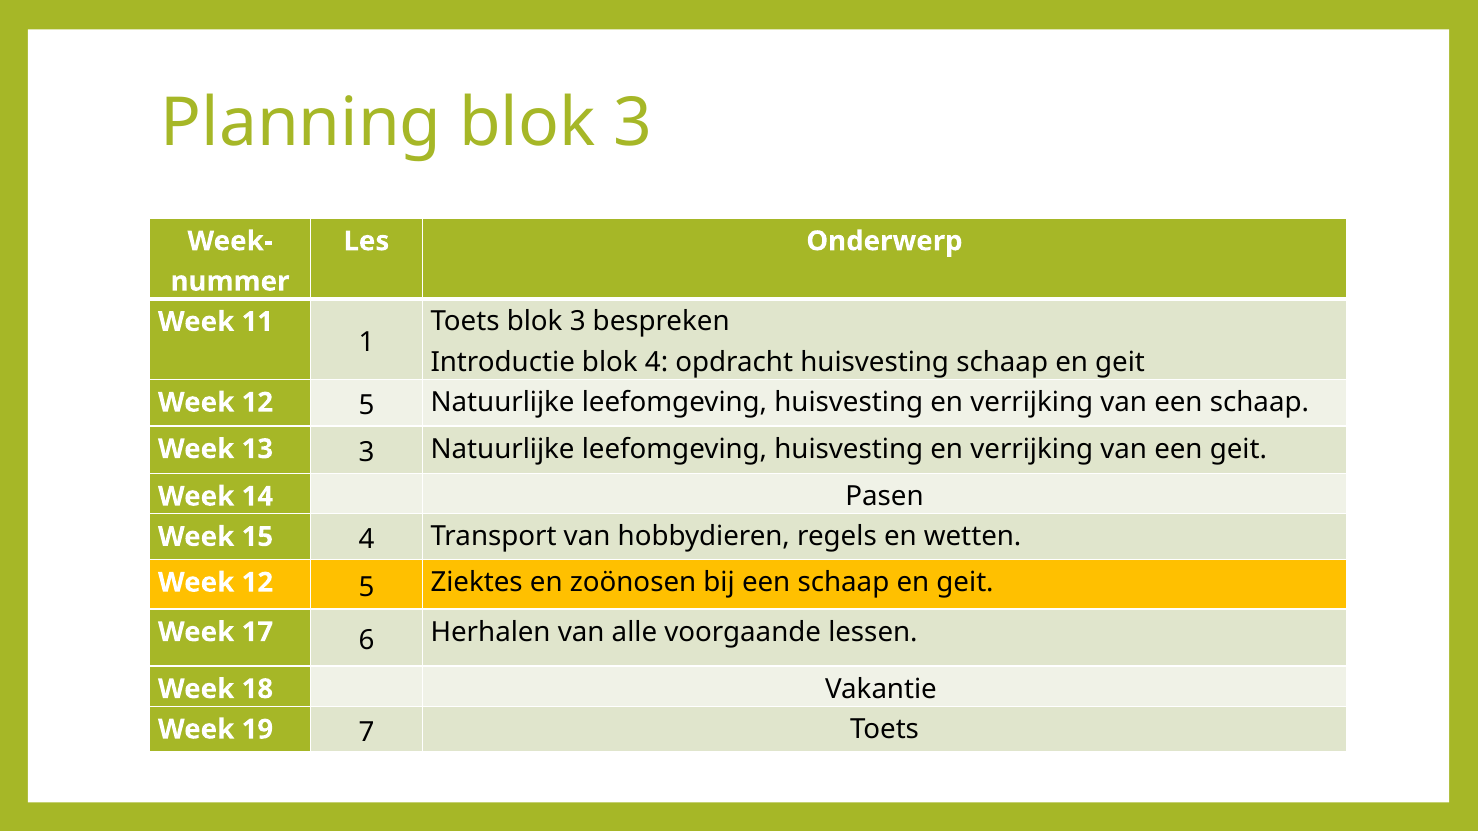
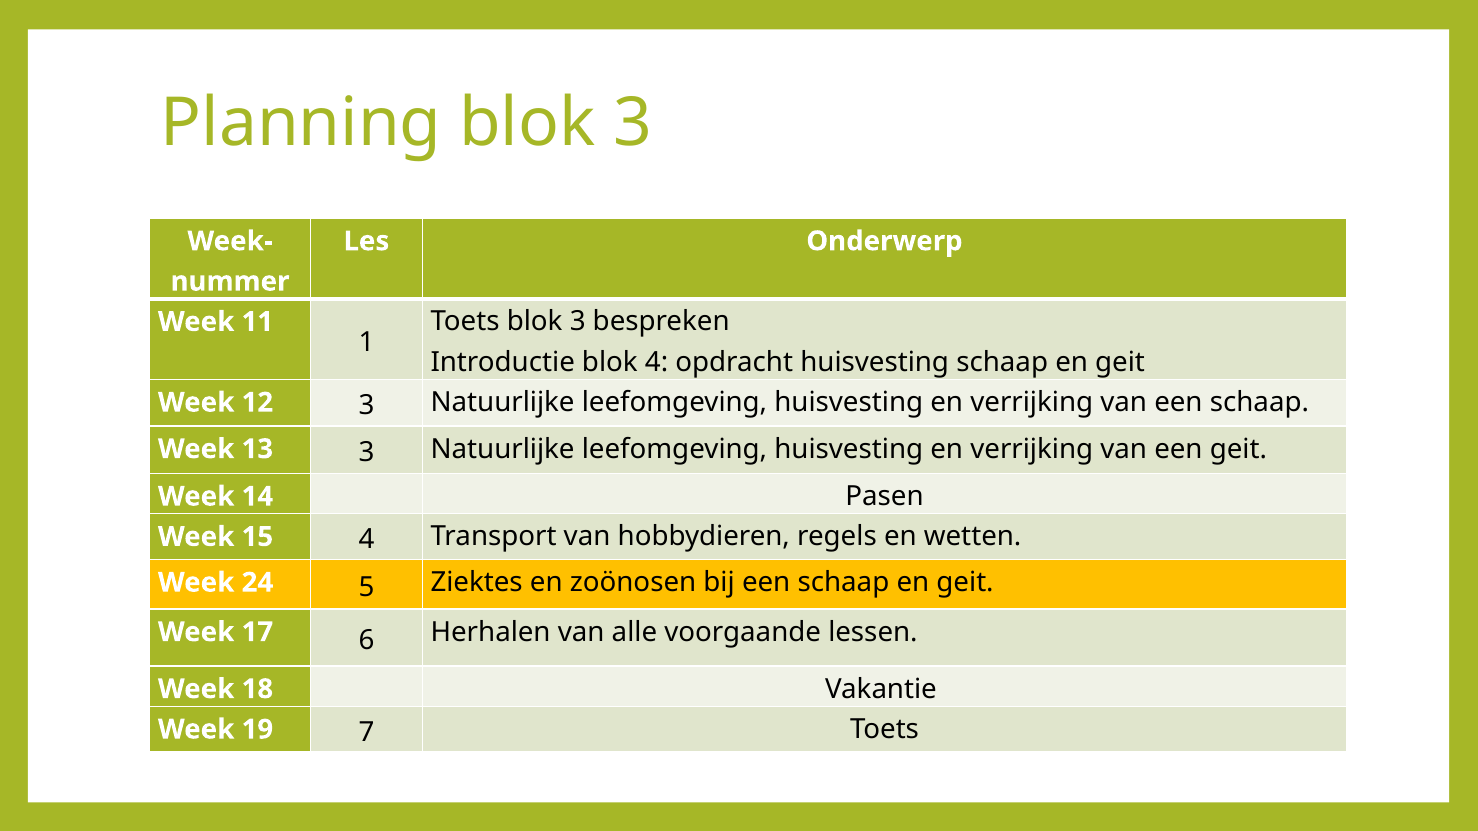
5: 5 -> 3 (366, 406)
12: 12 -> 24 (257, 583)
